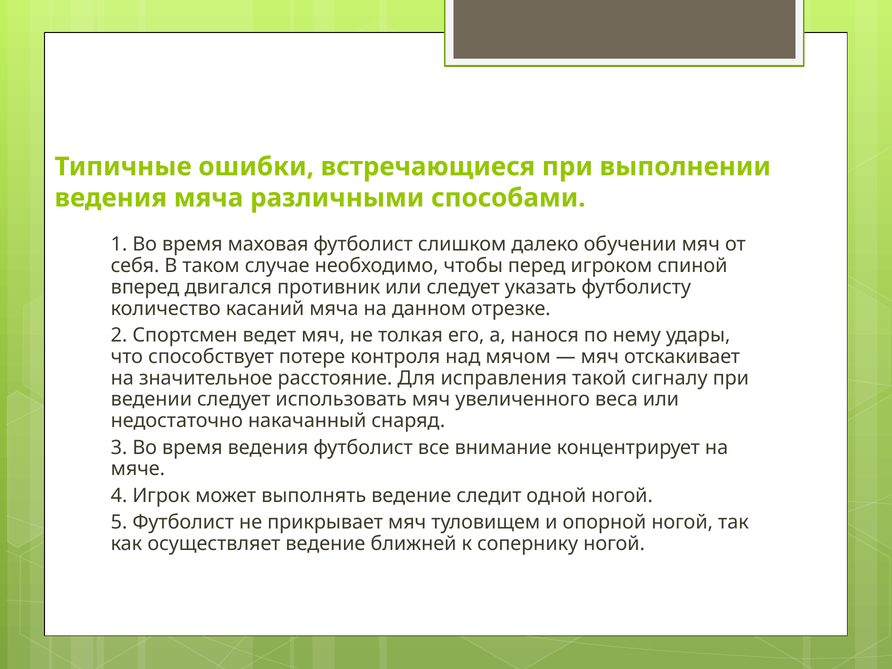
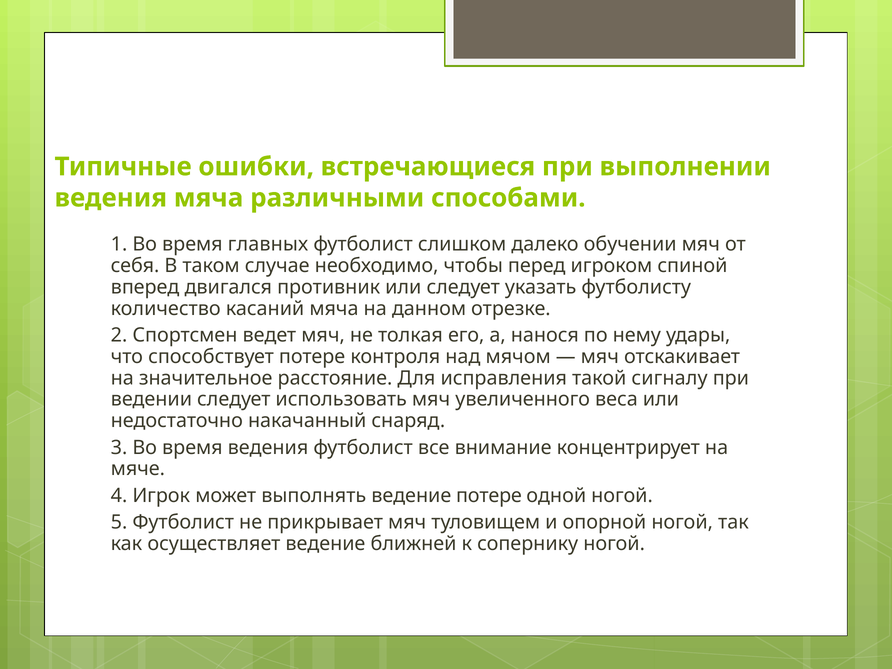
маховая: маховая -> главных (268, 244)
ведение следит: следит -> потере (489, 496)
